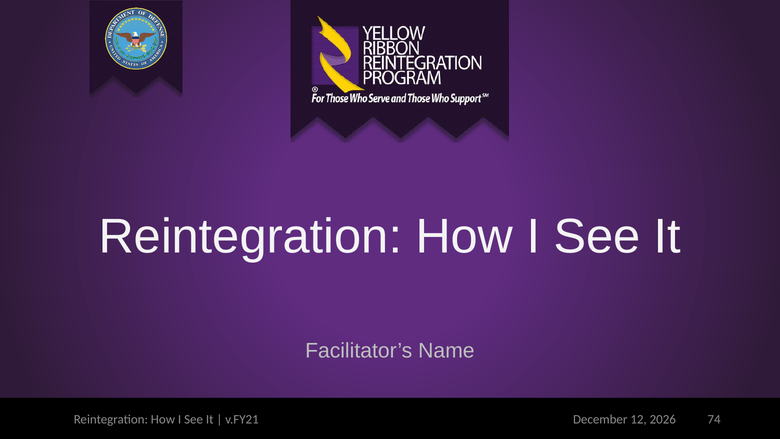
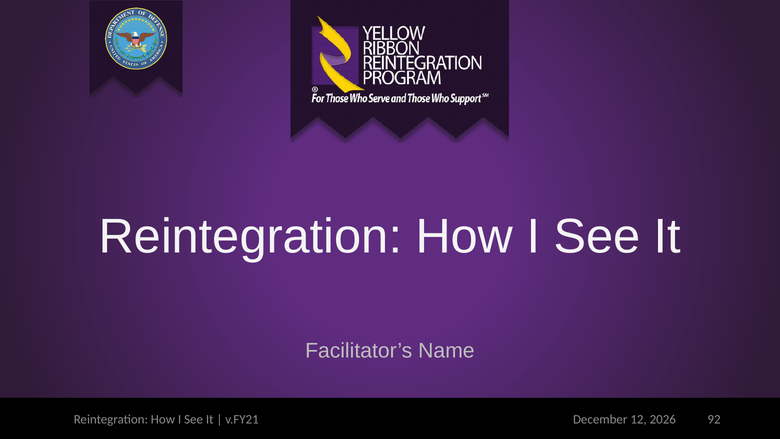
74: 74 -> 92 (714, 419)
